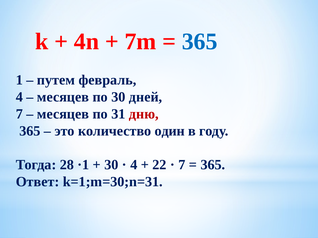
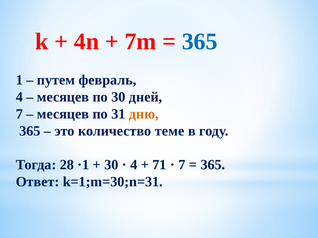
дню colour: red -> orange (144, 114)
один: один -> теме (170, 131)
22: 22 -> 71 (159, 165)
